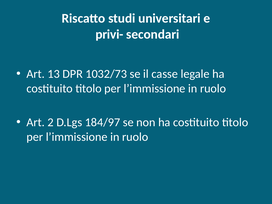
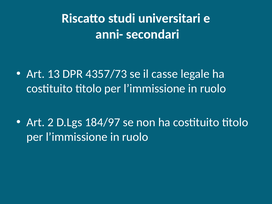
privi-: privi- -> anni- (109, 34)
1032/73: 1032/73 -> 4357/73 (106, 74)
